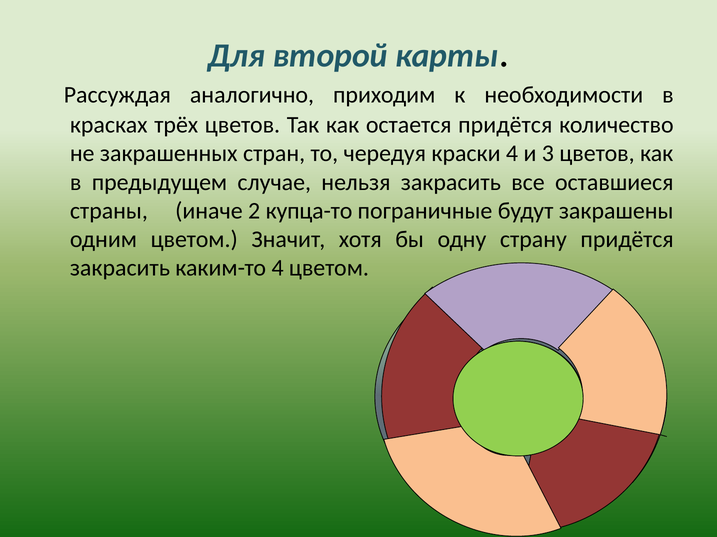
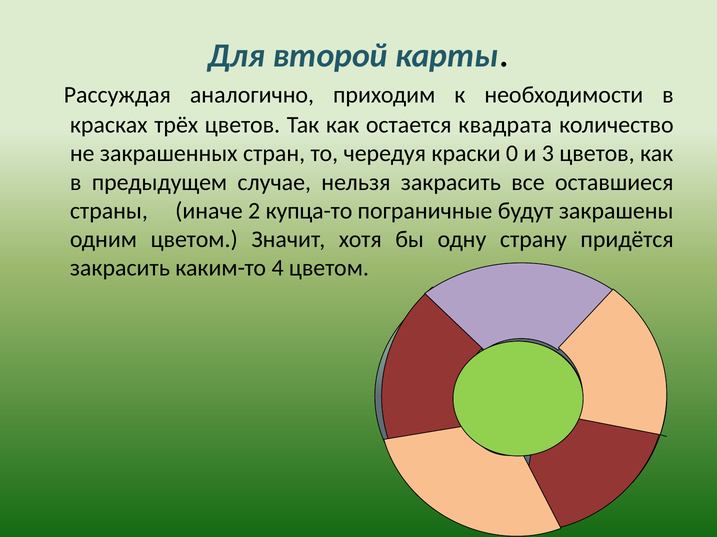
остается придётся: придётся -> квадрата (505, 125)
краски 4: 4 -> 0 (512, 154)
